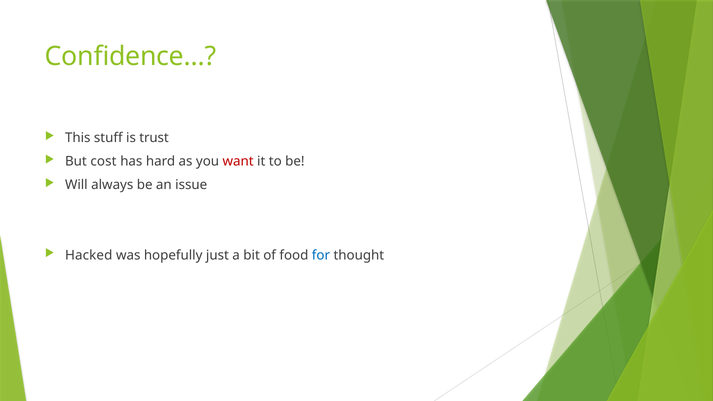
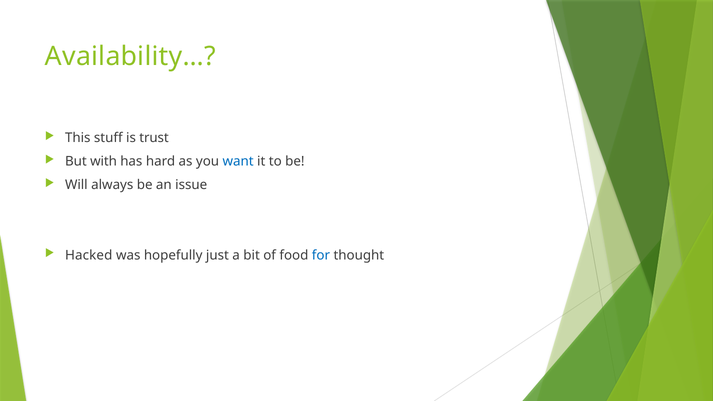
Confidence…: Confidence… -> Availability… (130, 56)
cost: cost -> with (104, 161)
want colour: red -> blue (238, 161)
